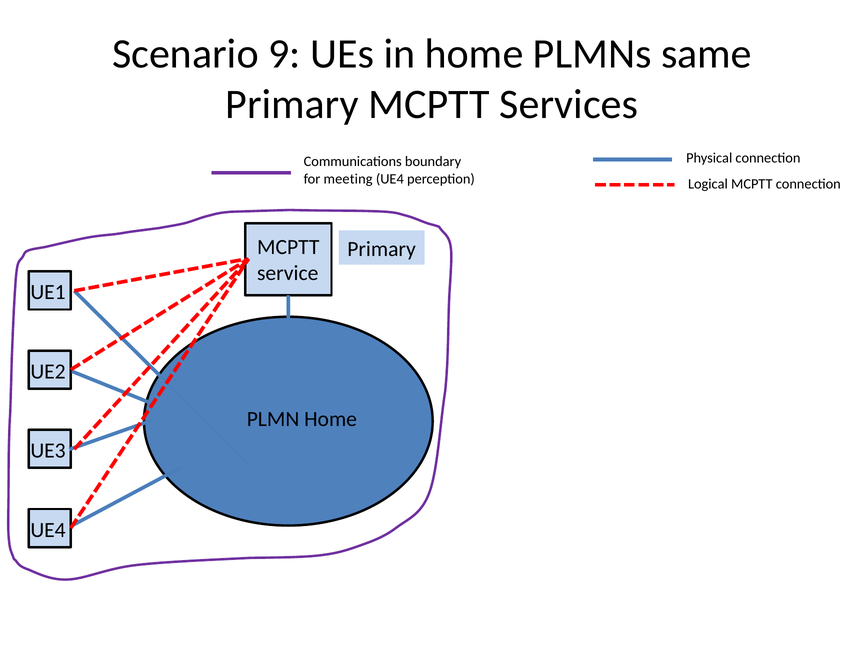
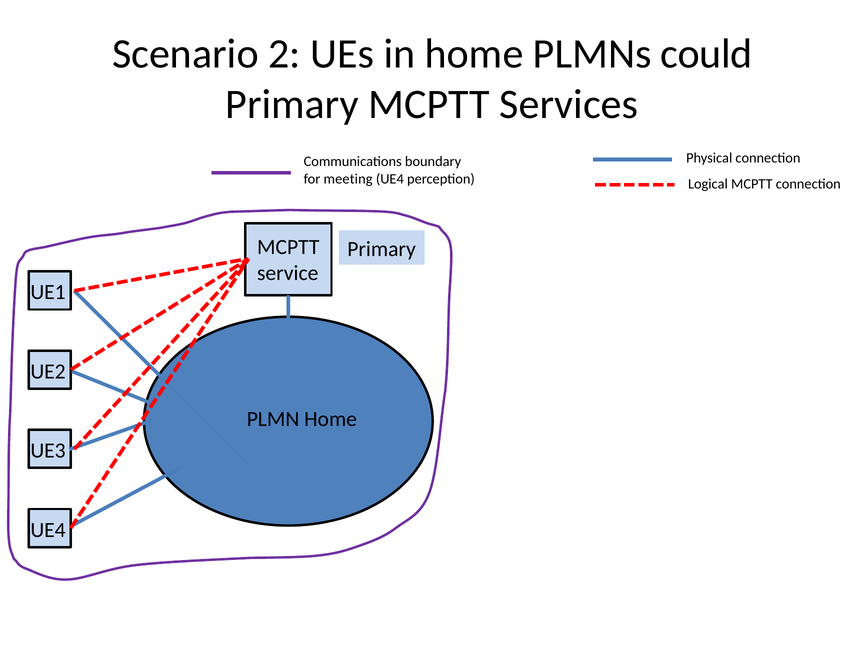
9: 9 -> 2 (284, 54)
same: same -> could (706, 54)
